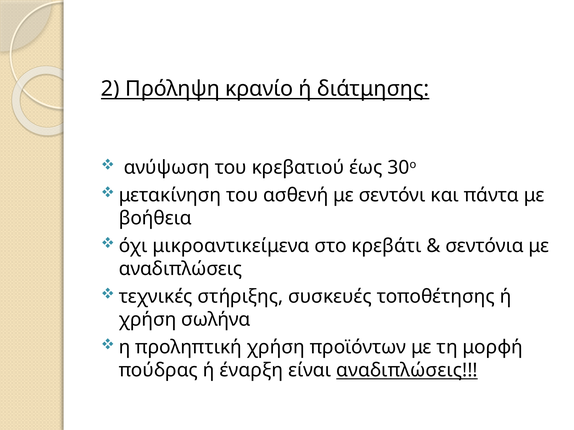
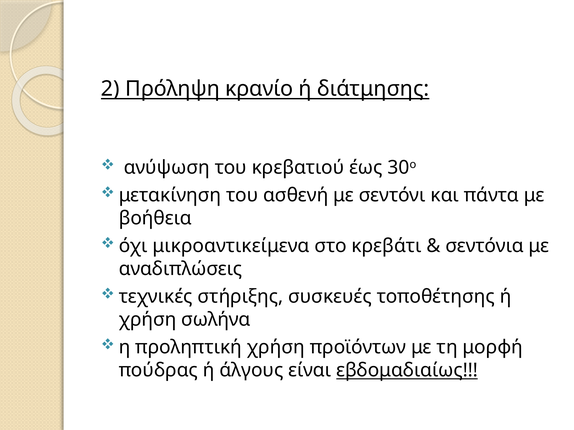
έναρξη: έναρξη -> άλγους (251, 371)
είναι αναδιπλώσεις: αναδιπλώσεις -> εβδομαδιαίως (407, 371)
